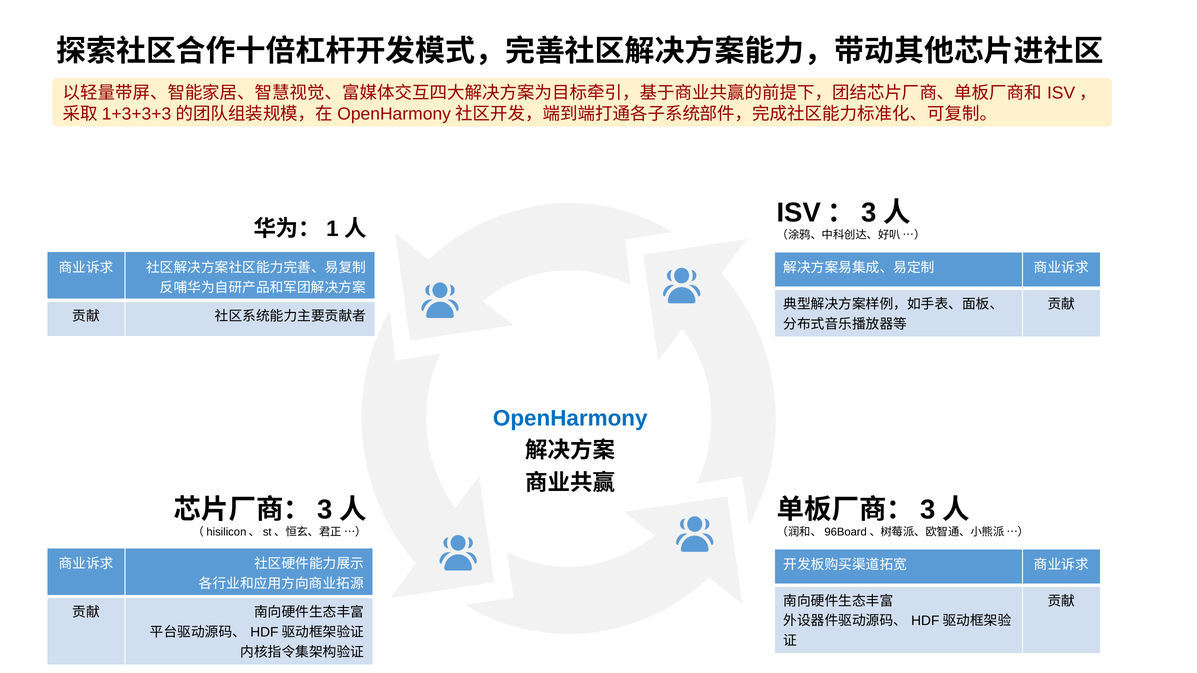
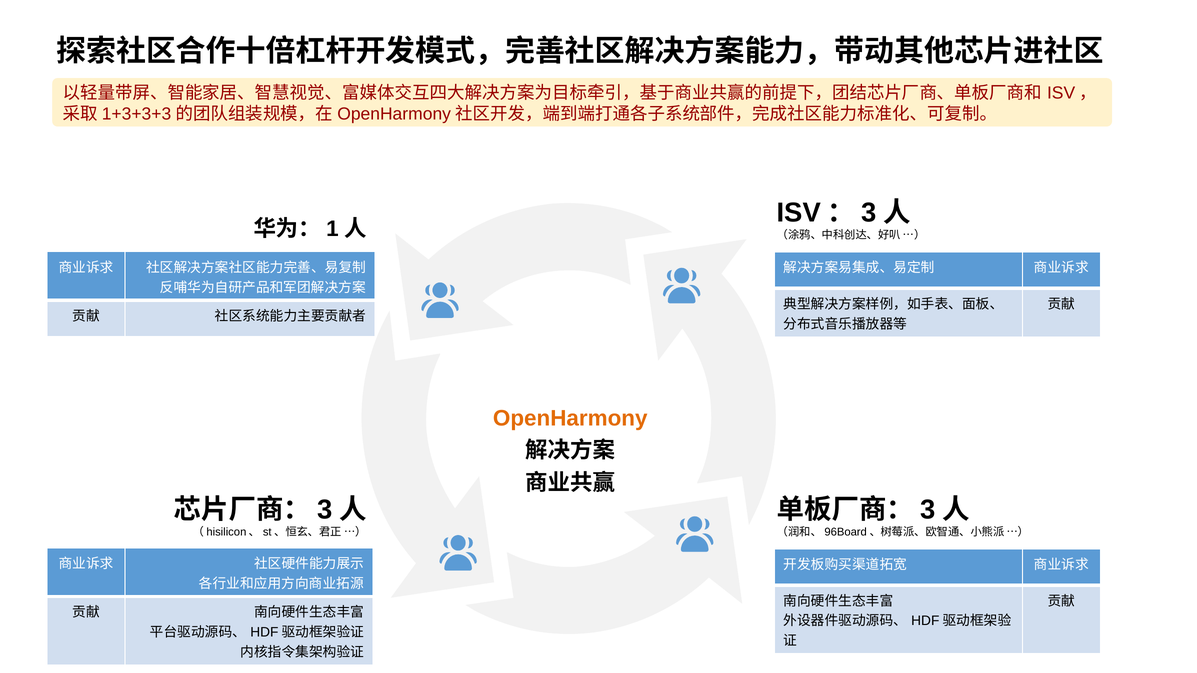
OpenHarmony colour: blue -> orange (570, 418)
